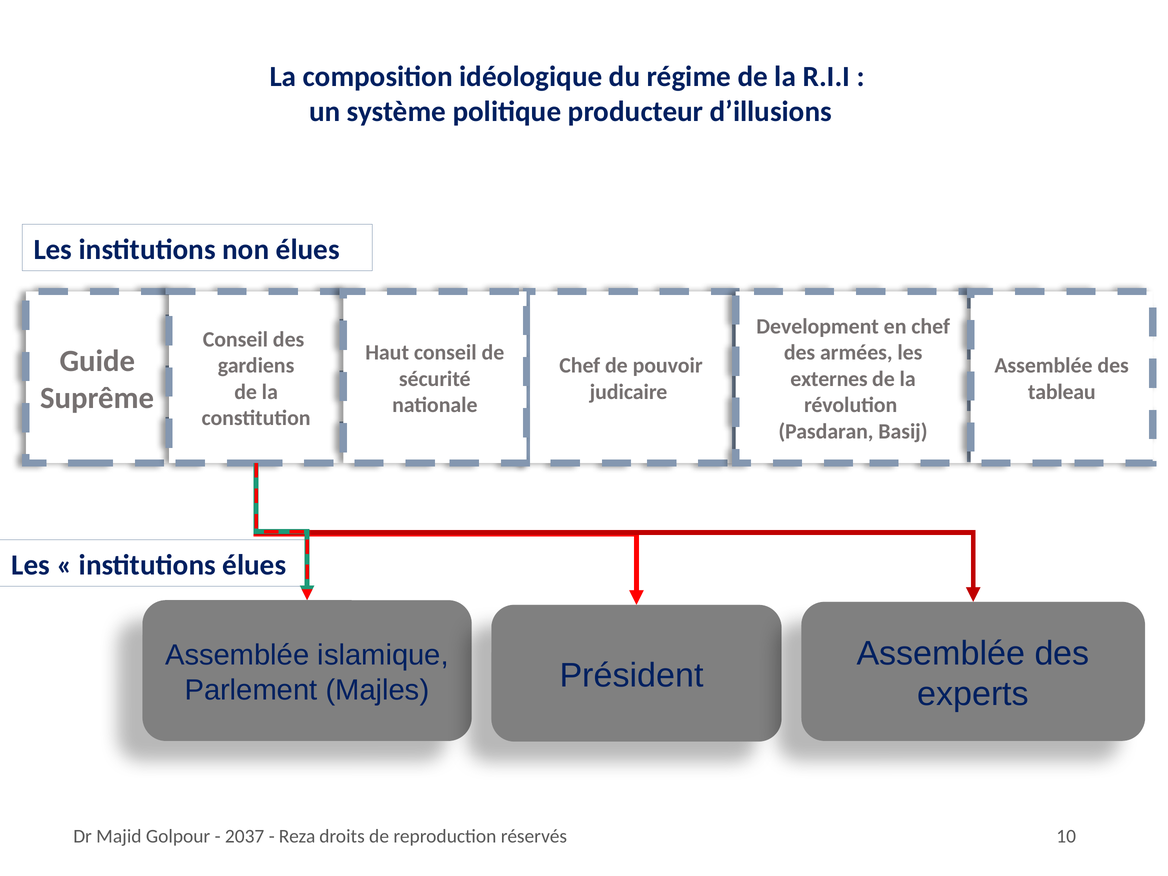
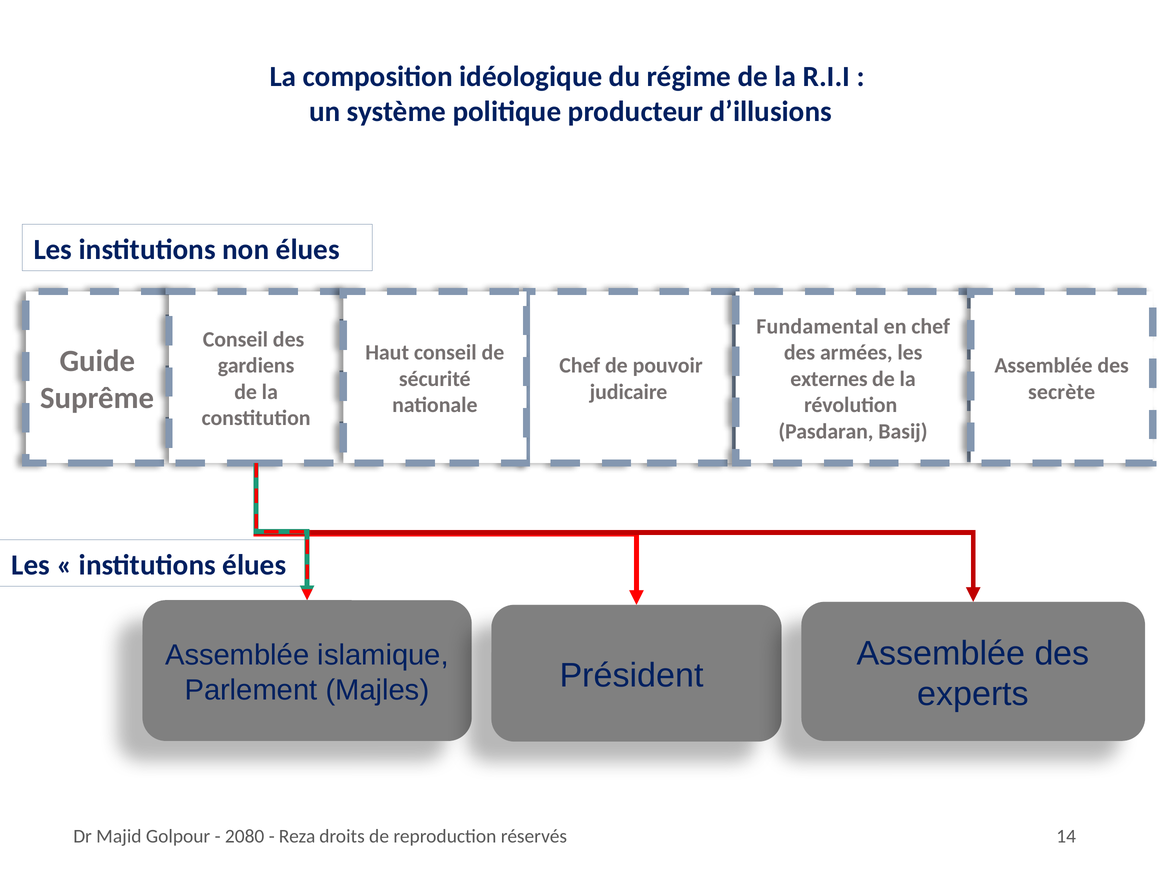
Development: Development -> Fundamental (818, 326)
tableau: tableau -> secrète (1062, 392)
2037: 2037 -> 2080 (245, 837)
10: 10 -> 14 (1066, 836)
